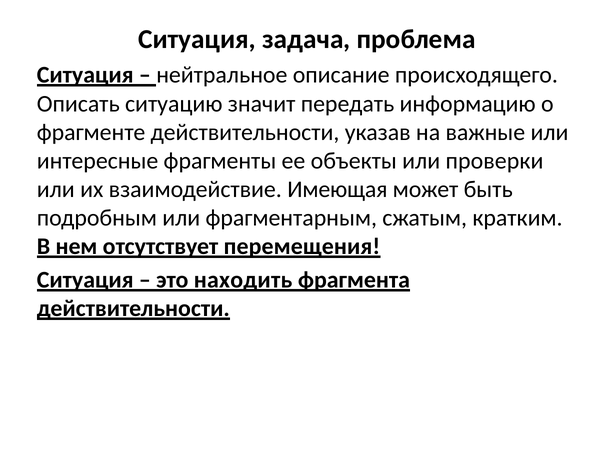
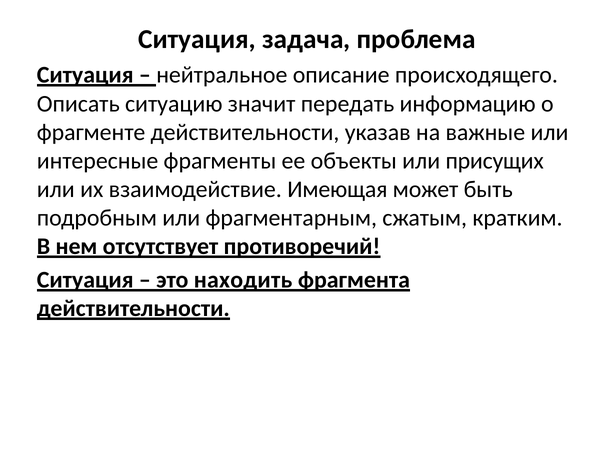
проверки: проверки -> присущих (495, 161)
перемещения: перемещения -> противоречий (302, 247)
